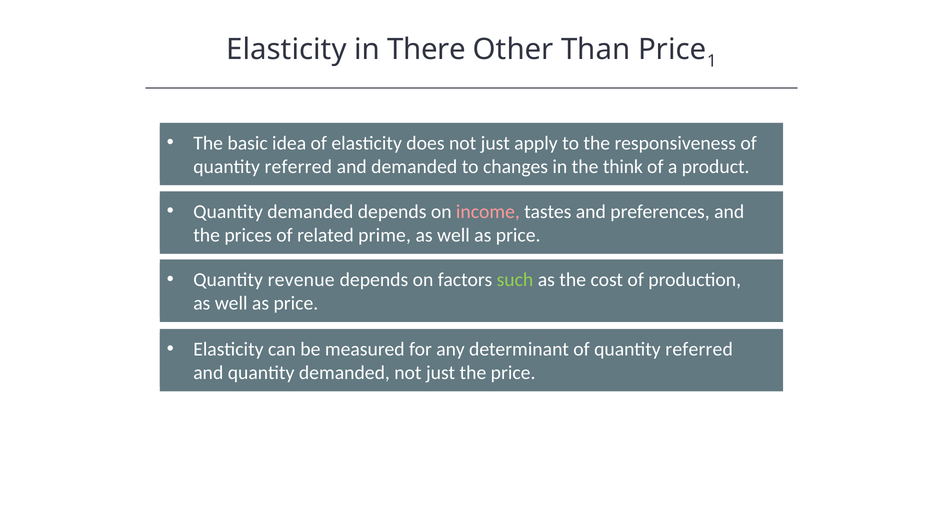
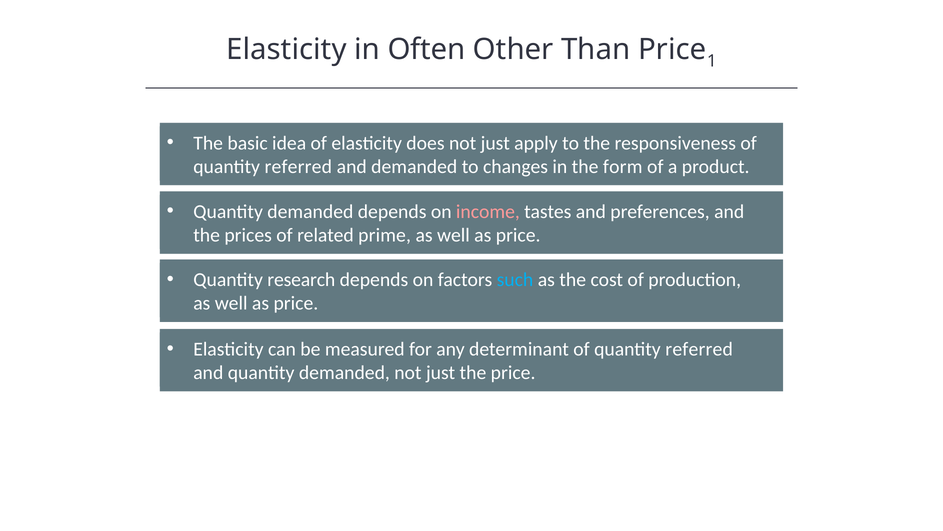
There: There -> Often (427, 49)
think: think -> form (623, 166)
revenue: revenue -> research (301, 279)
such colour: light green -> light blue (515, 279)
